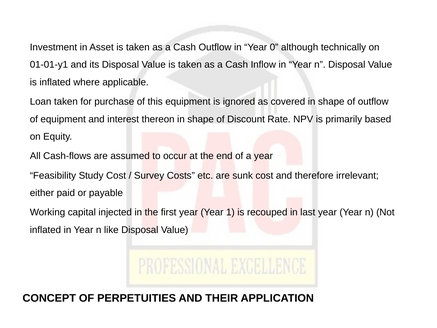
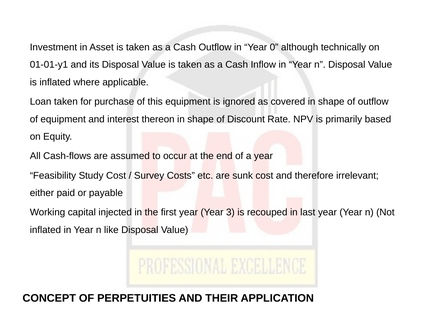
1: 1 -> 3 (230, 212)
